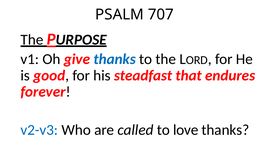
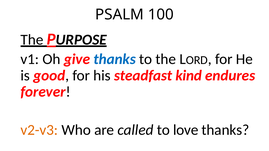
707: 707 -> 100 (161, 15)
that: that -> kind (189, 76)
v2-v3 colour: blue -> orange (39, 130)
